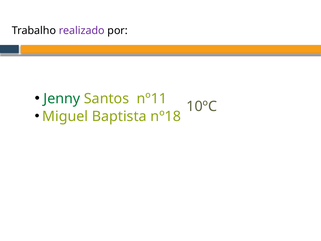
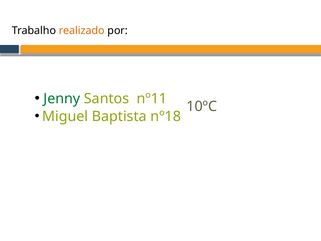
realizado colour: purple -> orange (82, 31)
